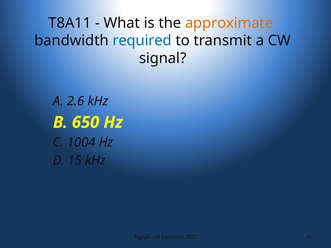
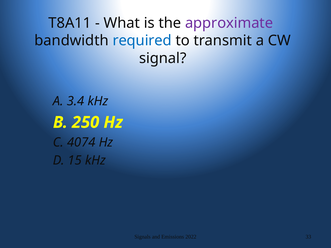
approximate colour: orange -> purple (229, 23)
2.6: 2.6 -> 3.4 (76, 101)
650: 650 -> 250 (86, 122)
1004: 1004 -> 4074 (81, 142)
